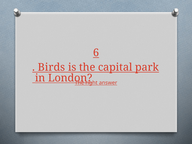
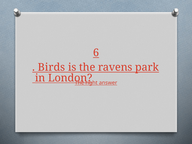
capital: capital -> ravens (115, 67)
